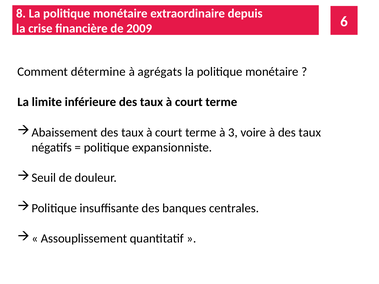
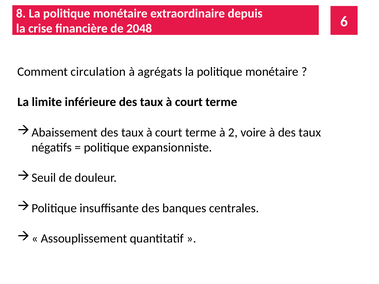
2009: 2009 -> 2048 (139, 29)
détermine: détermine -> circulation (98, 72)
3: 3 -> 2 (233, 132)
